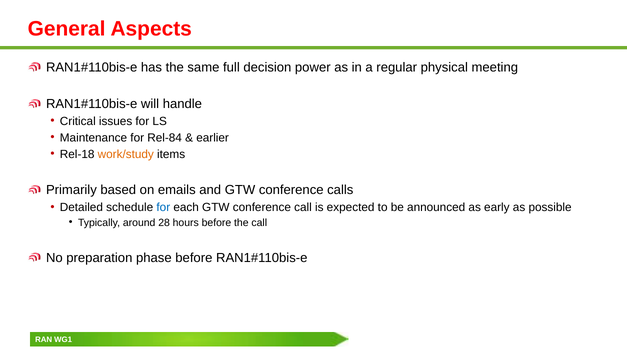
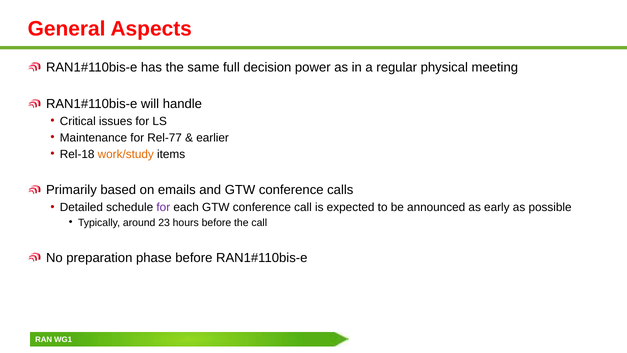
Rel-84: Rel-84 -> Rel-77 (165, 138)
for colour: blue -> purple (163, 207)
28: 28 -> 23 (164, 222)
